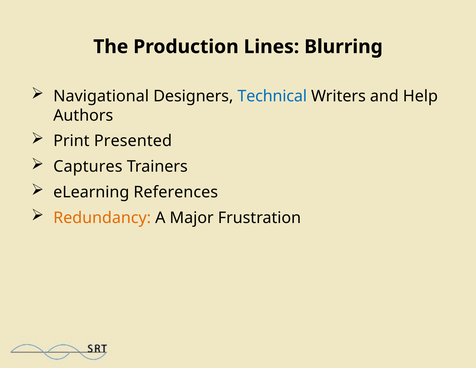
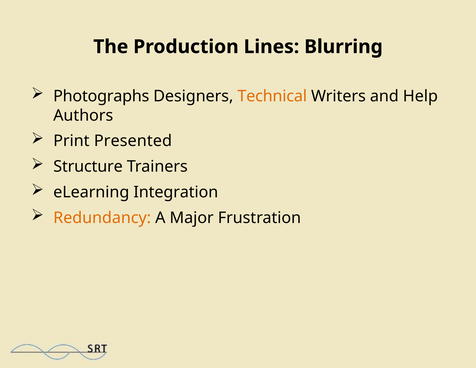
Navigational: Navigational -> Photographs (101, 96)
Technical colour: blue -> orange (272, 96)
Captures: Captures -> Structure (88, 167)
References: References -> Integration (176, 192)
